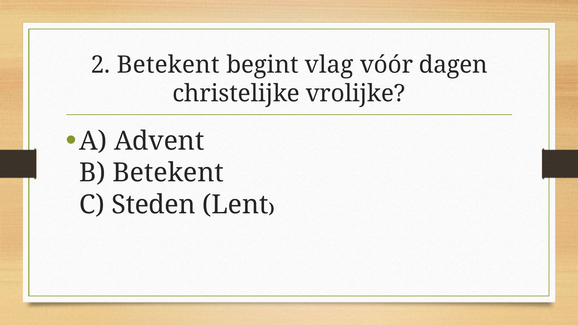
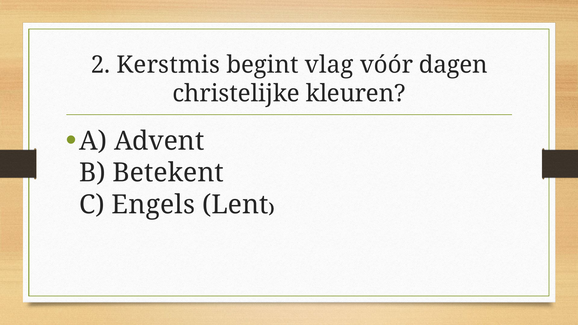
2 Betekent: Betekent -> Kerstmis (168, 65)
vrolijke: vrolijke -> kleuren (356, 94)
Steden: Steden -> Engels (153, 205)
